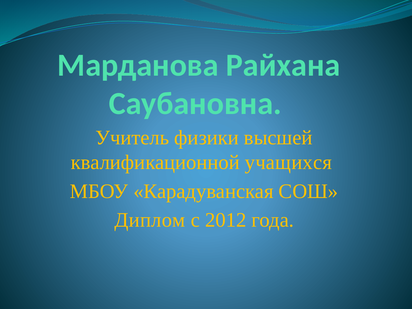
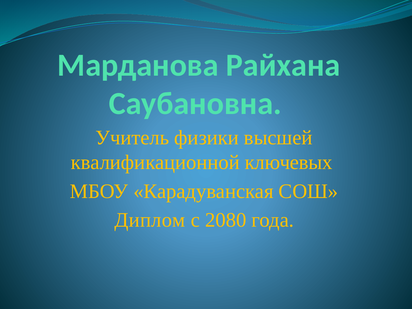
учащихся: учащихся -> ключевых (289, 162)
2012: 2012 -> 2080 (226, 220)
